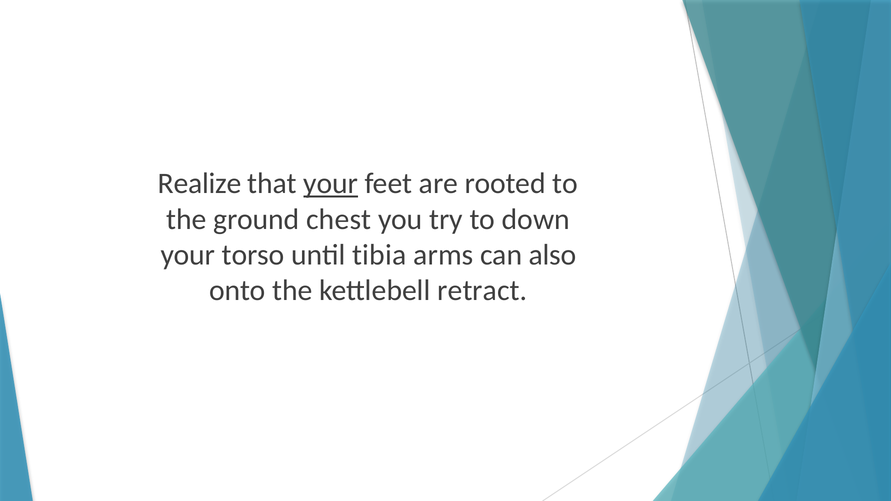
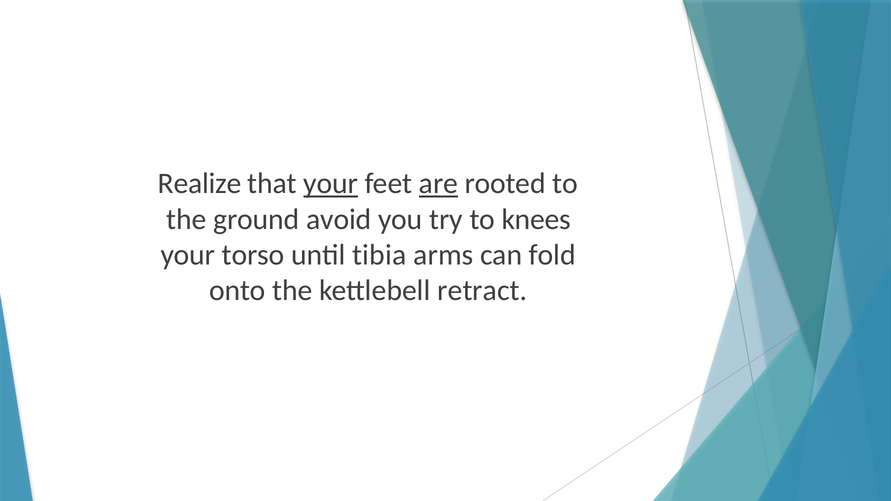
are underline: none -> present (438, 184)
chest: chest -> avoid (339, 219)
down: down -> knees (536, 219)
also: also -> fold (552, 255)
